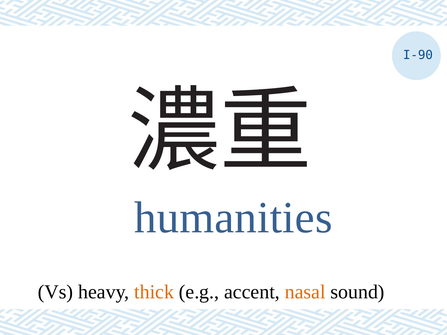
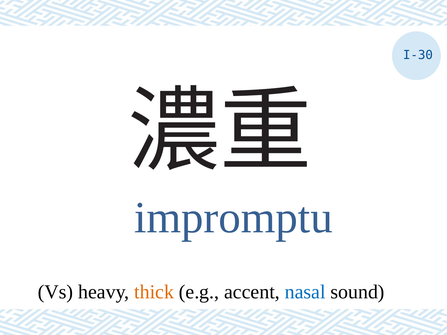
I-90: I-90 -> I-30 (418, 55)
humanities: humanities -> impromptu (233, 218)
nasal colour: orange -> blue (305, 292)
